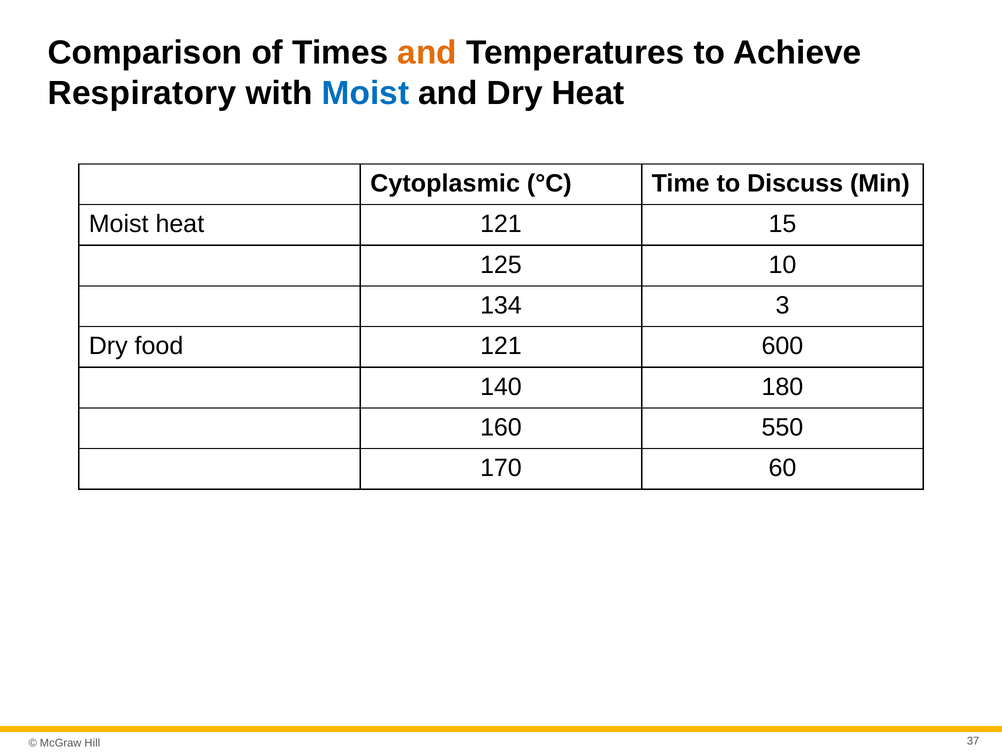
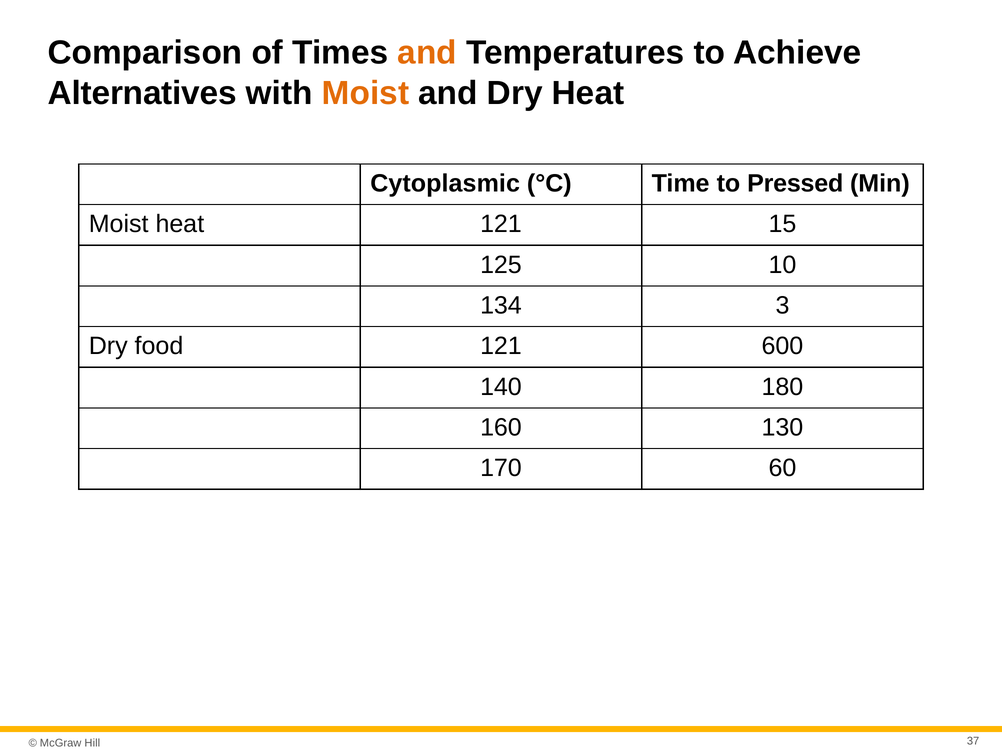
Respiratory: Respiratory -> Alternatives (142, 93)
Moist colour: blue -> orange (366, 93)
Discuss: Discuss -> Pressed (795, 183)
550: 550 -> 130 (782, 427)
